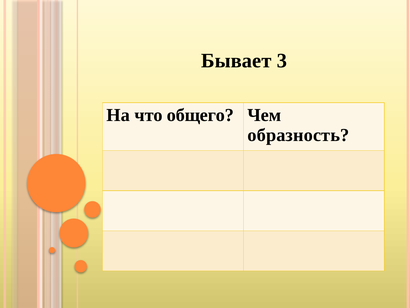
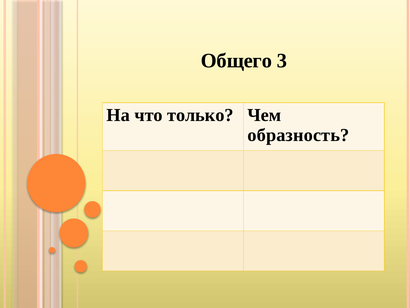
Бывает: Бывает -> Общего (236, 61)
общего: общего -> только (200, 115)
